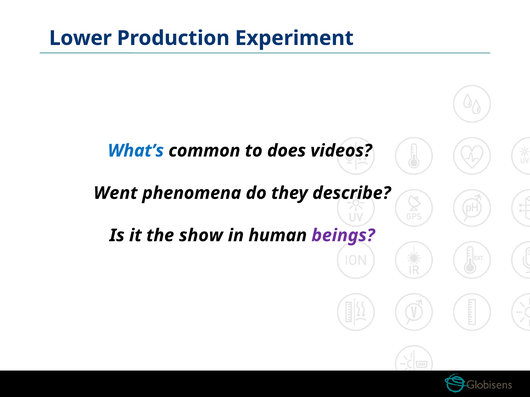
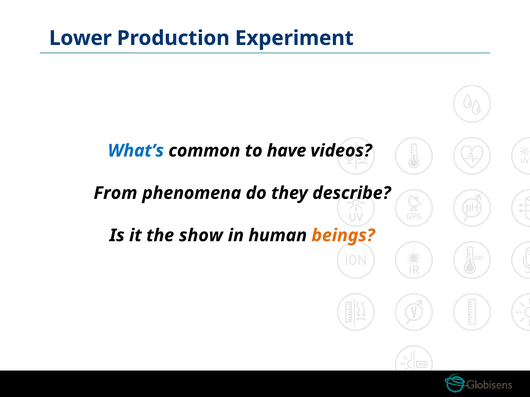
does: does -> have (287, 151)
Went: Went -> From (115, 193)
beings colour: purple -> orange (343, 236)
